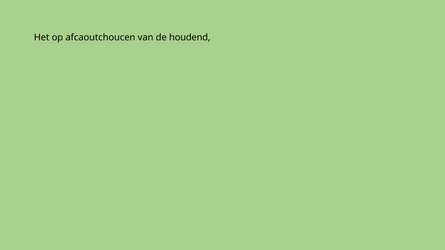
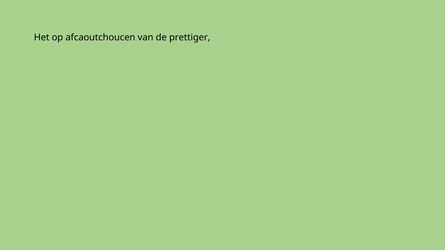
houdend: houdend -> prettiger (190, 37)
